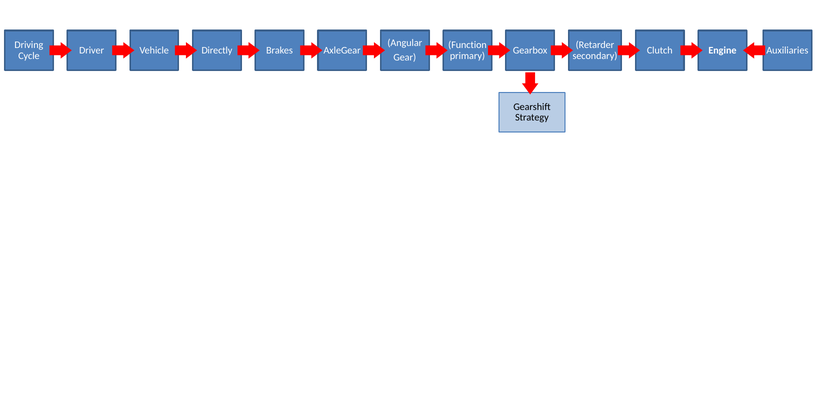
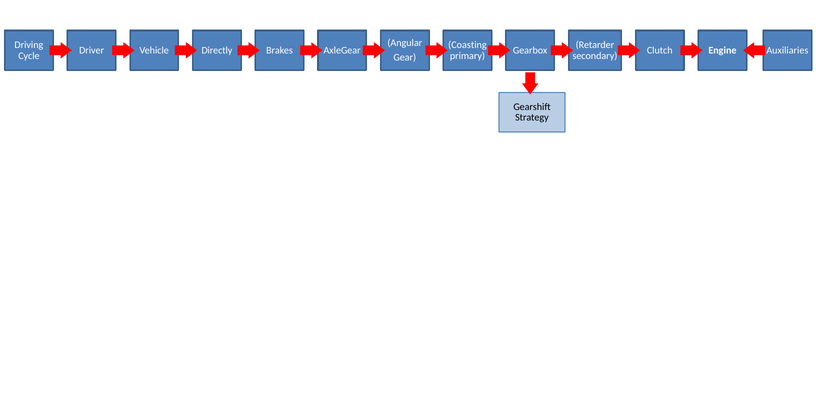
Function: Function -> Coasting (467, 45)
